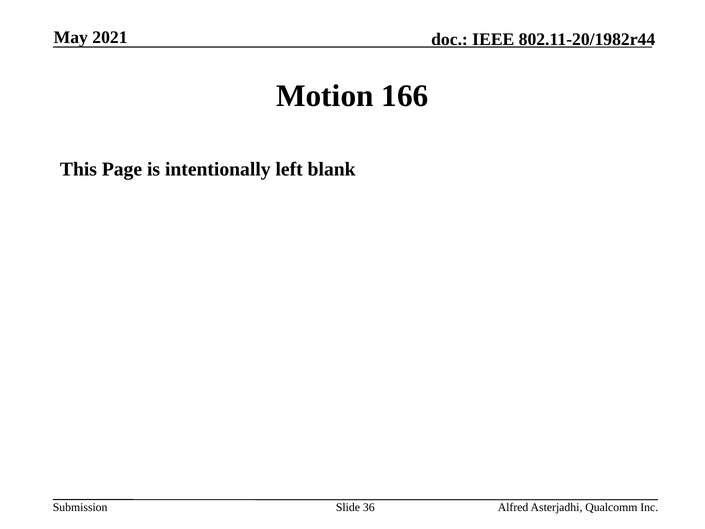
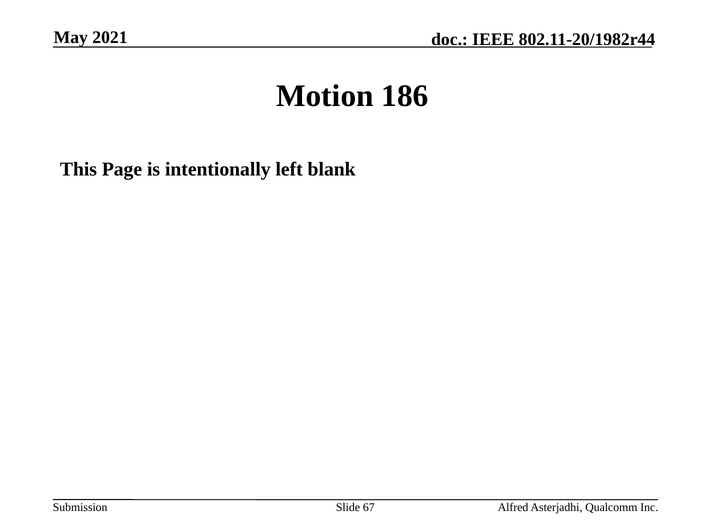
166: 166 -> 186 (405, 96)
36: 36 -> 67 (369, 507)
